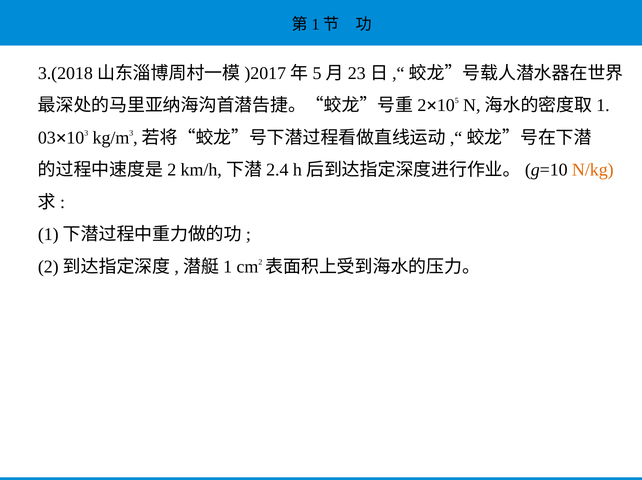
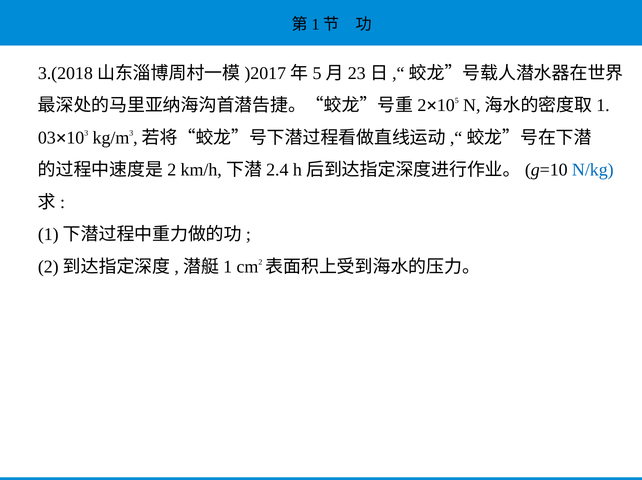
N/kg colour: orange -> blue (593, 170)
